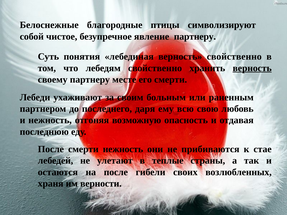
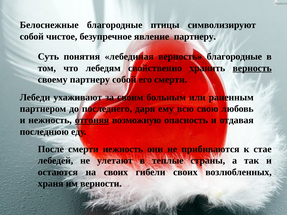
верность свойственно: свойственно -> благородные (234, 57)
партнеру месте: месте -> собой (124, 80)
отгоняя underline: none -> present (92, 120)
на после: после -> своих (116, 172)
